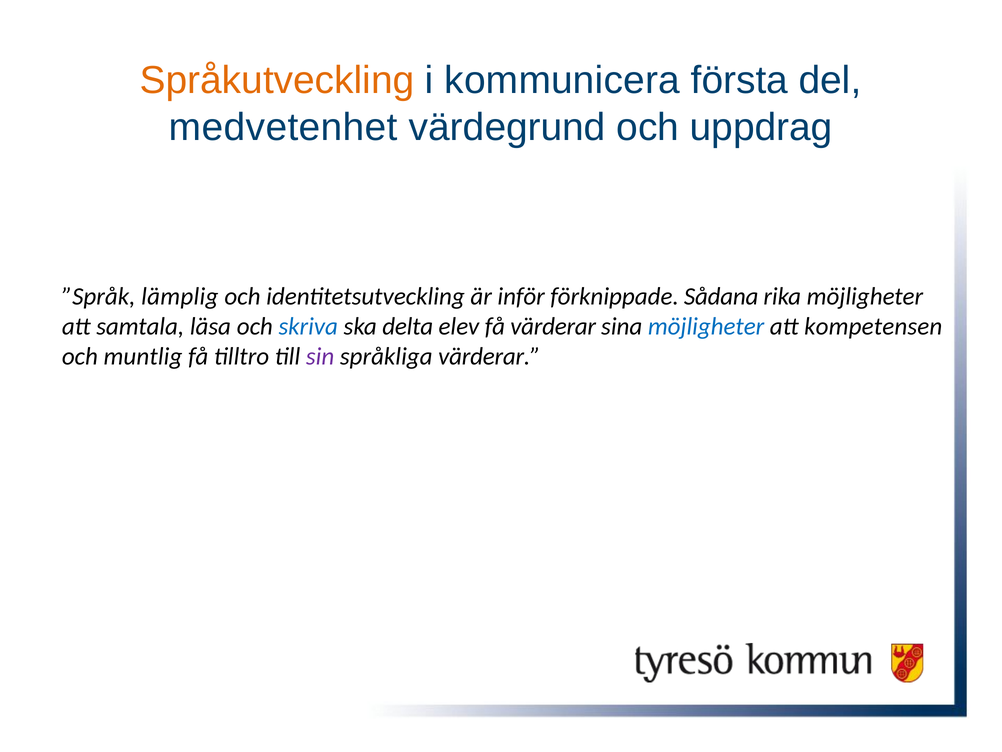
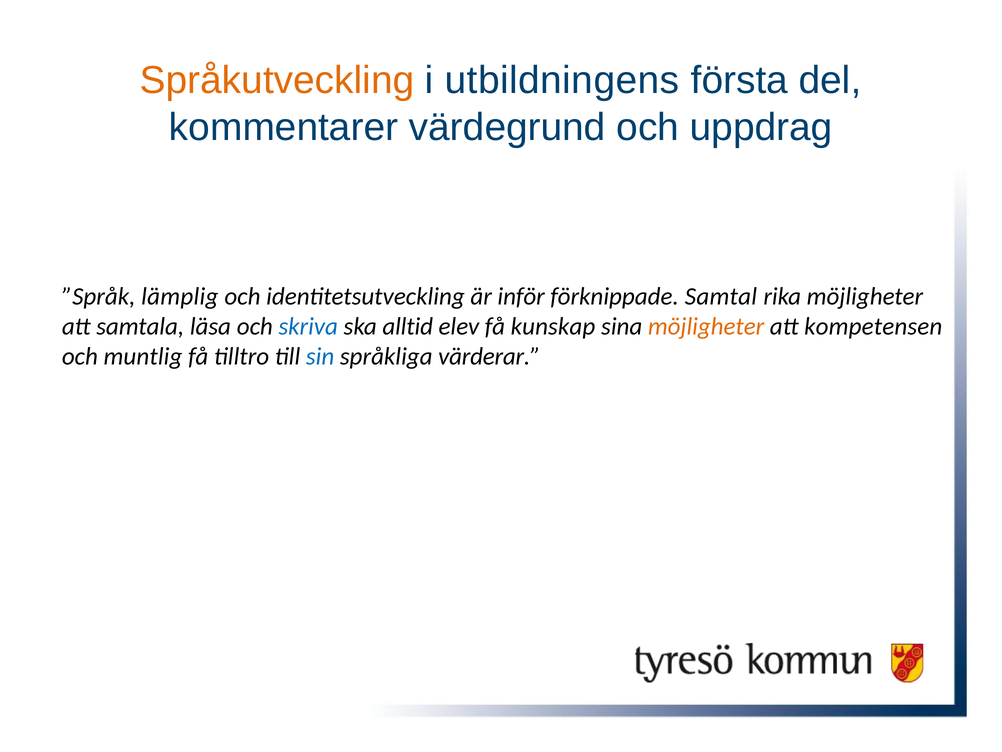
kommunicera: kommunicera -> utbildningens (562, 81)
medvetenhet: medvetenhet -> kommentarer (284, 127)
Sådana: Sådana -> Samtal (721, 296)
delta: delta -> alltid (408, 326)
få värderar: värderar -> kunskap (553, 326)
möjligheter colour: blue -> orange (706, 326)
sin colour: purple -> blue (320, 356)
